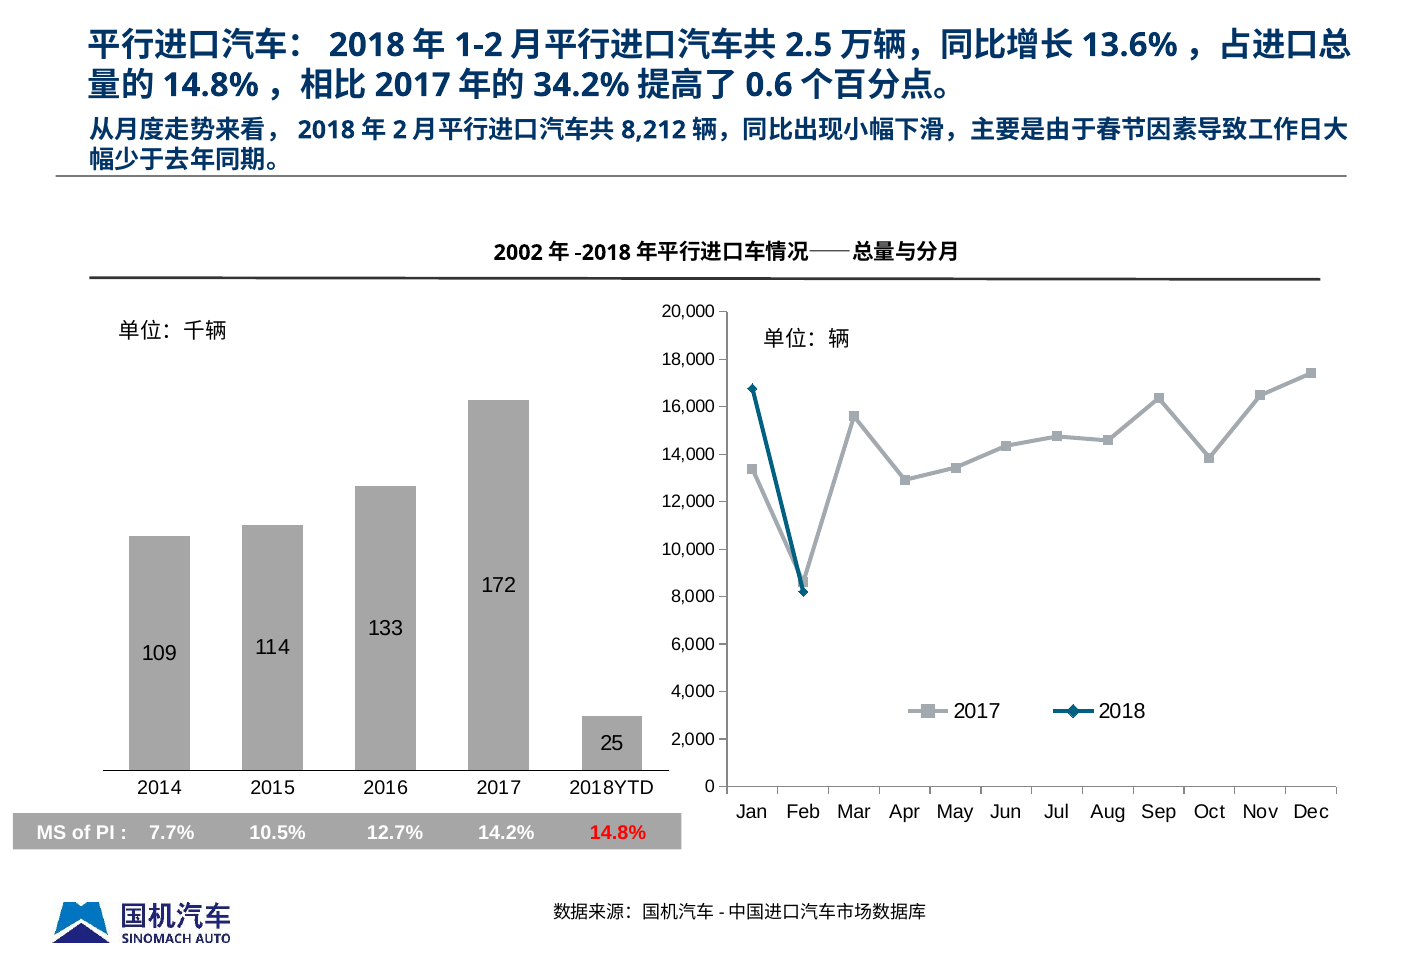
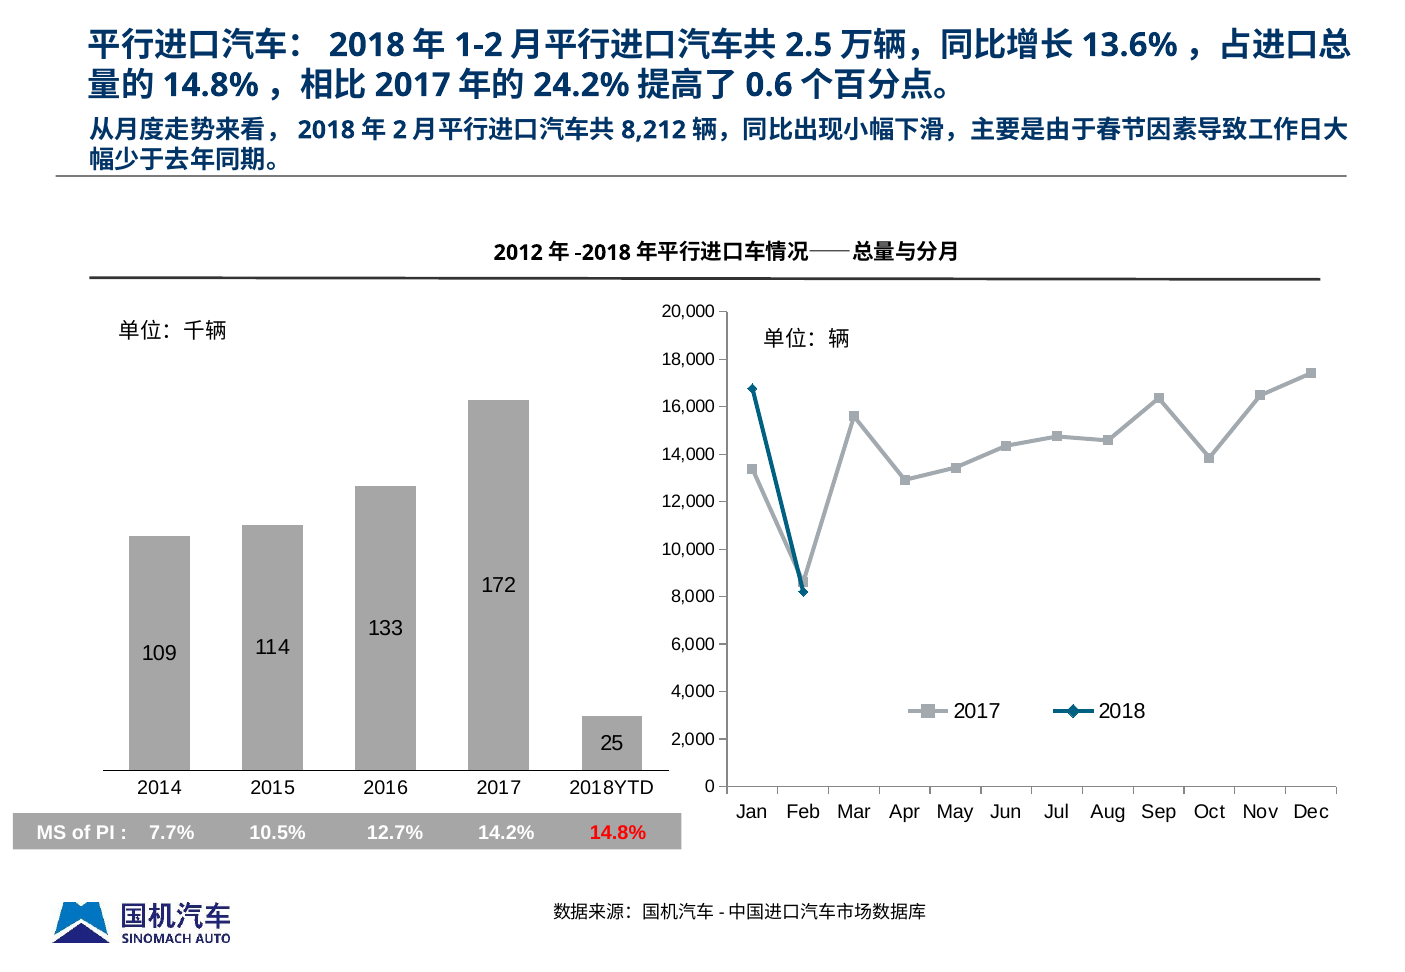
34.2%: 34.2% -> 24.2% (581, 85)
2002: 2002 -> 2012 (518, 253)
